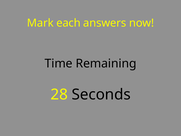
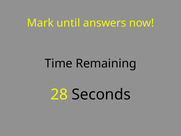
each: each -> until (68, 23)
